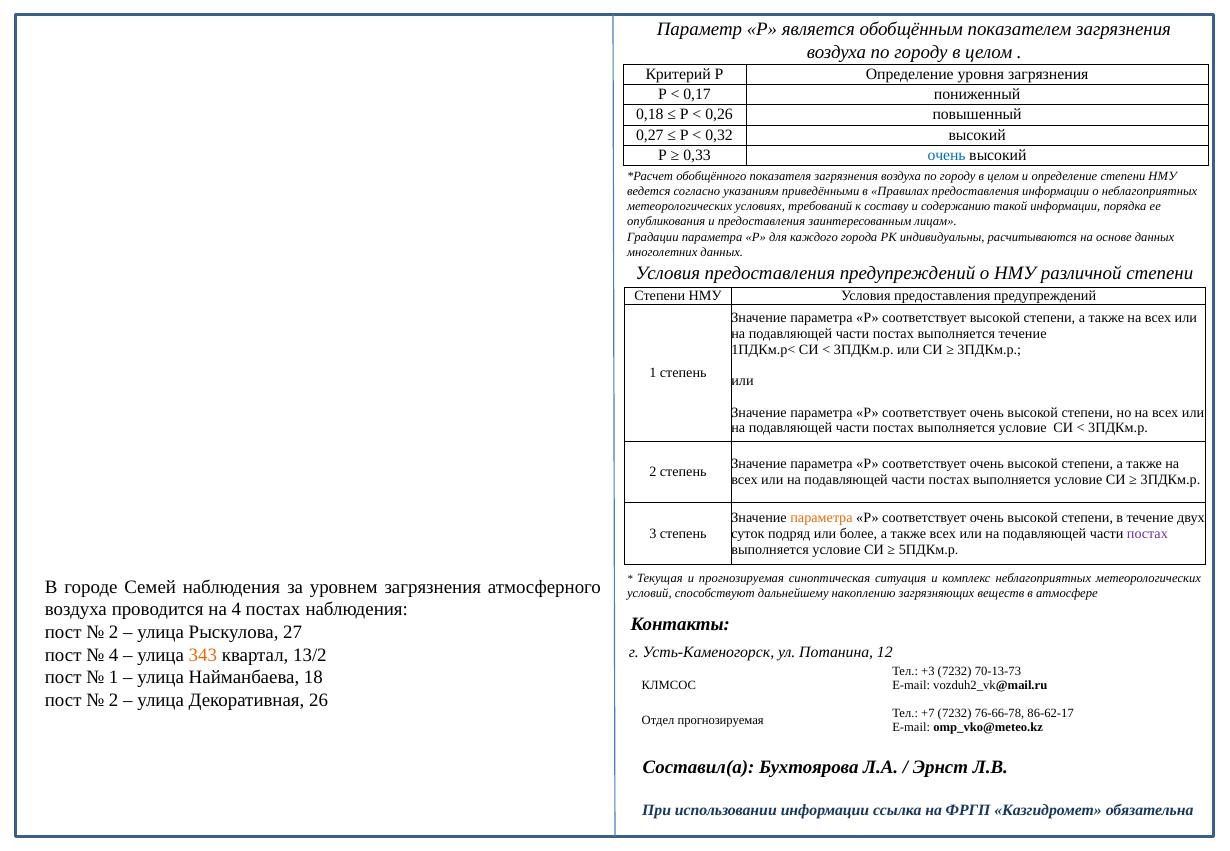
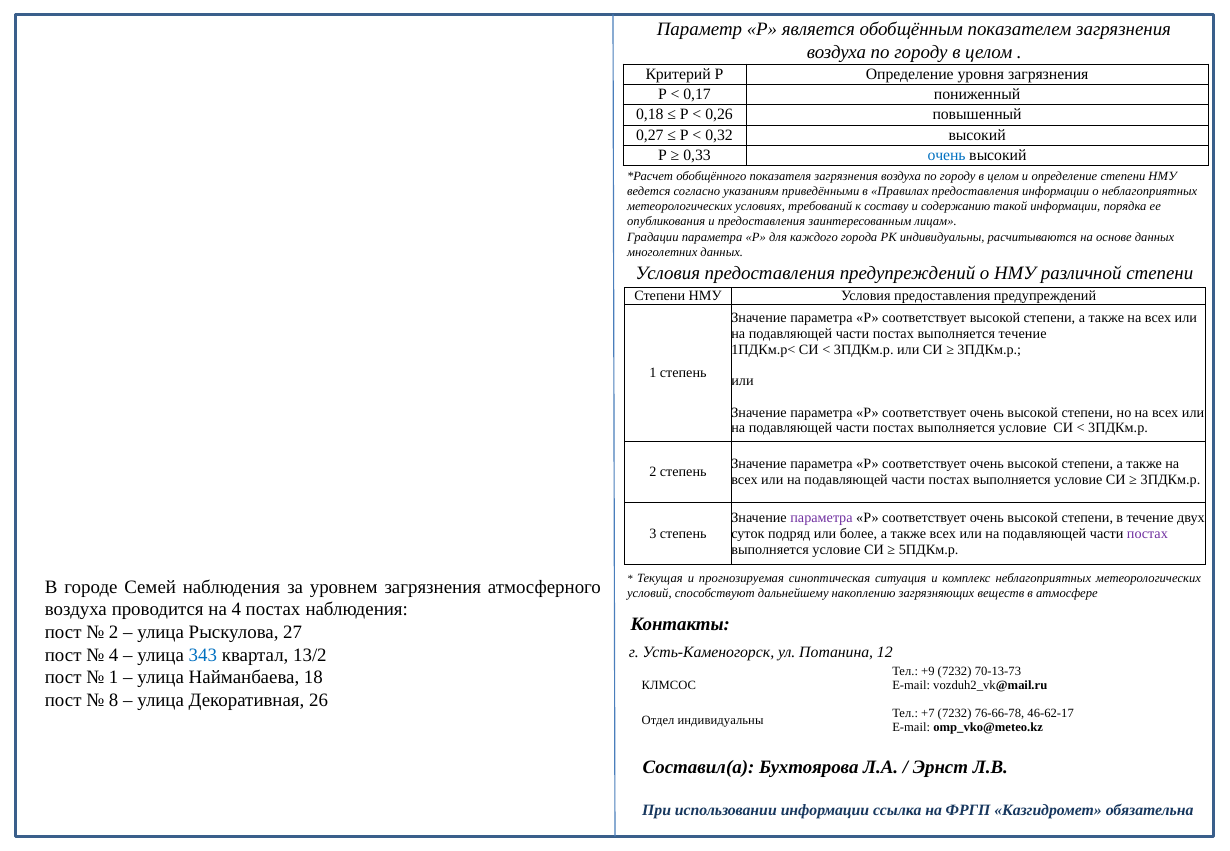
параметра colour: orange -> purple (821, 518)
343 colour: orange -> blue (203, 655)
+3: +3 -> +9 (928, 672)
2: 2 -> 8 (114, 701)
86-62-17: 86-62-17 -> 46-62-17 (1051, 714)
Отдел прогнозируемая: прогнозируемая -> индивидуальны (721, 721)
